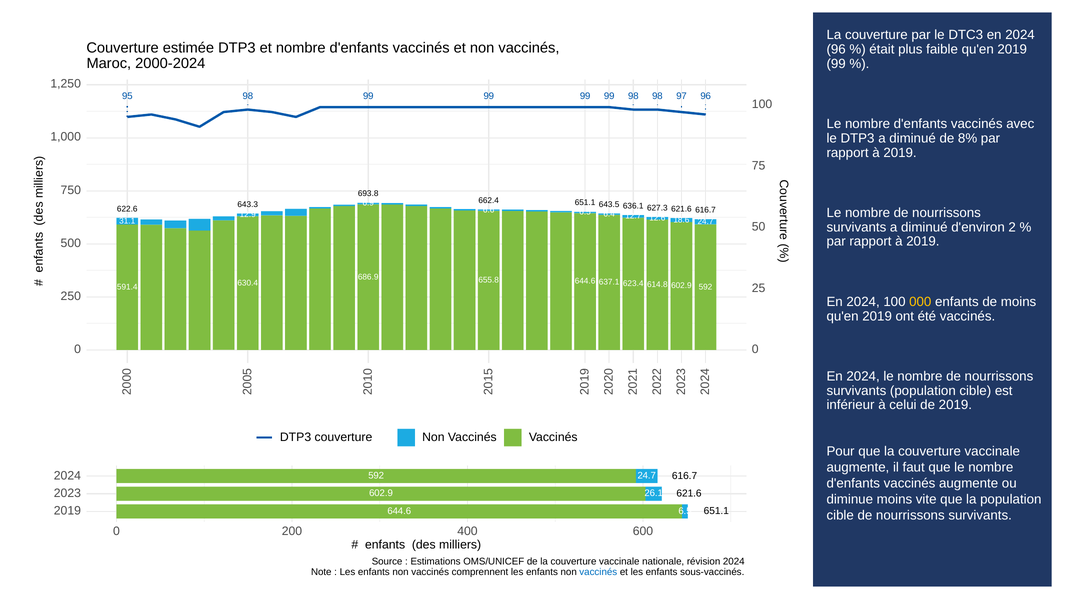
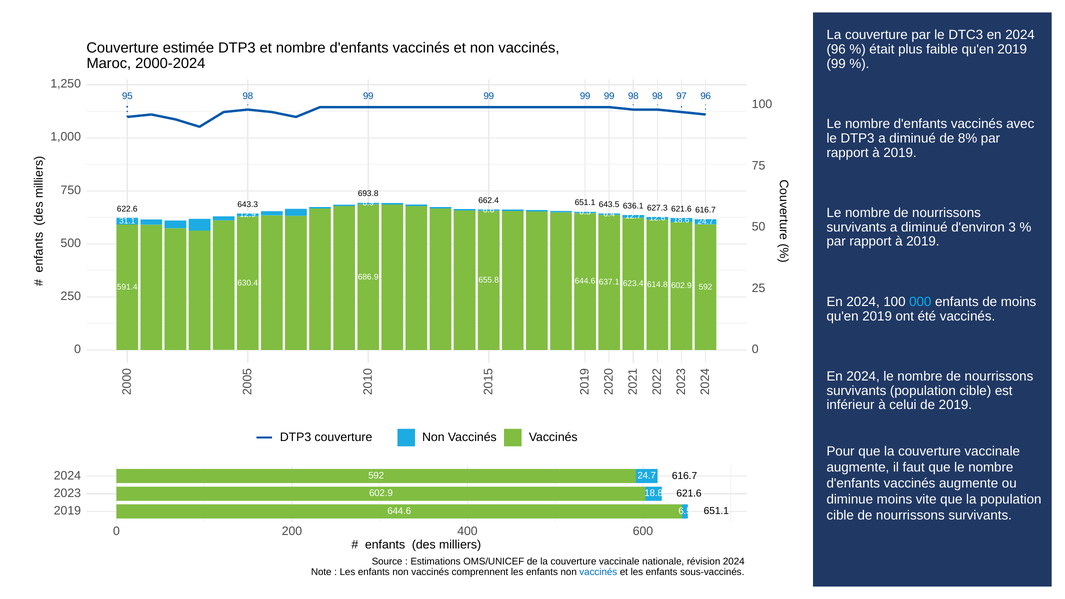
d'environ 2: 2 -> 3 (1012, 227)
000 colour: yellow -> light blue (920, 302)
26.1: 26.1 -> 18.8 (654, 493)
